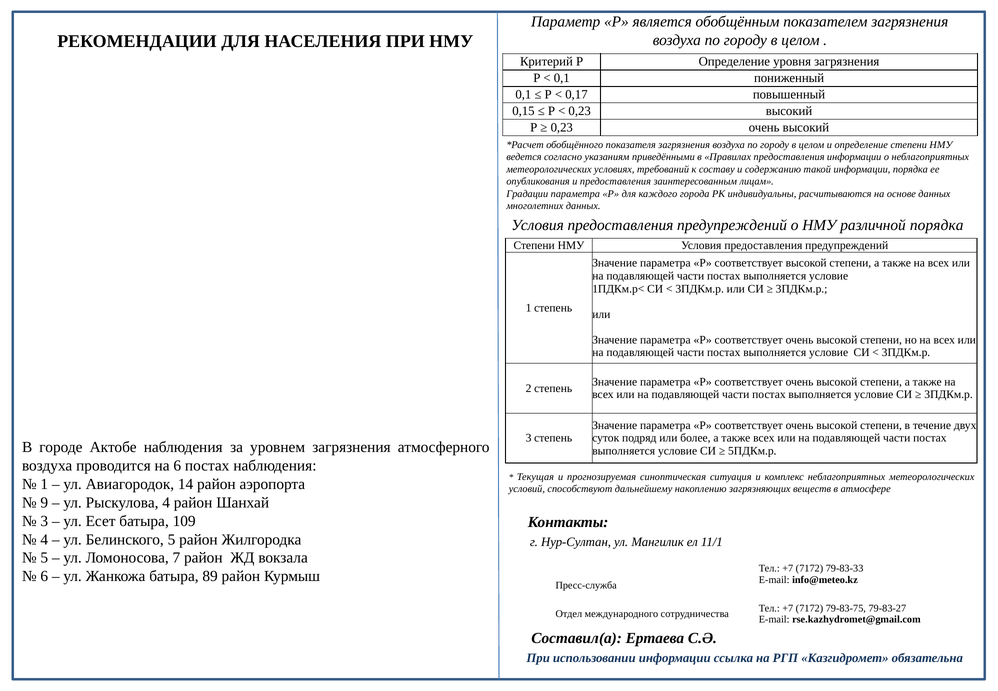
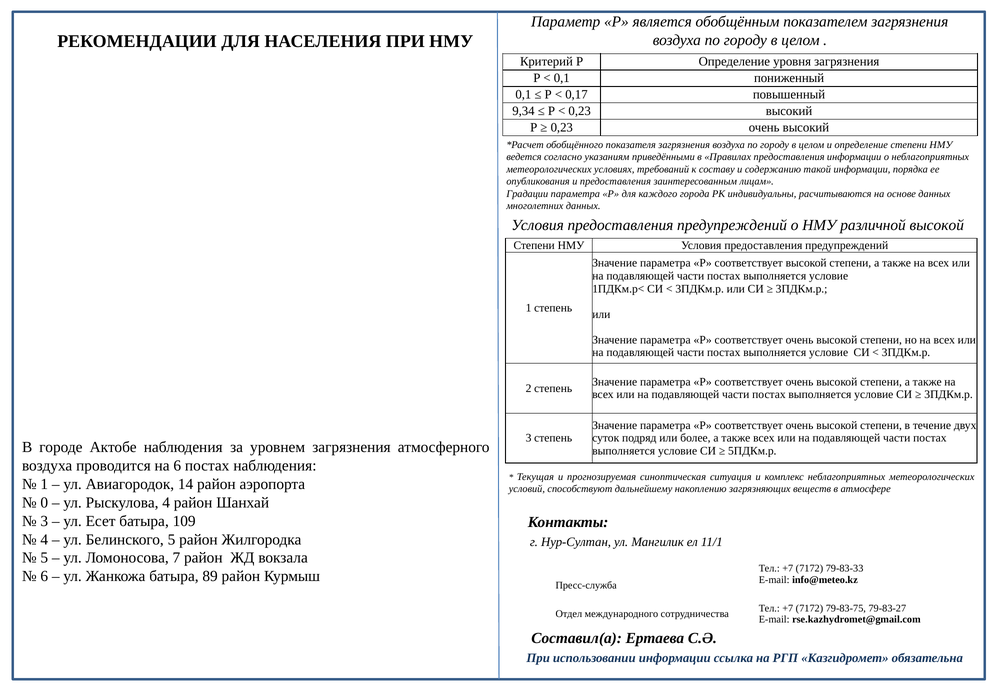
0,15: 0,15 -> 9,34 (523, 111)
различной порядка: порядка -> высокой (937, 225)
9: 9 -> 0 (44, 503)
